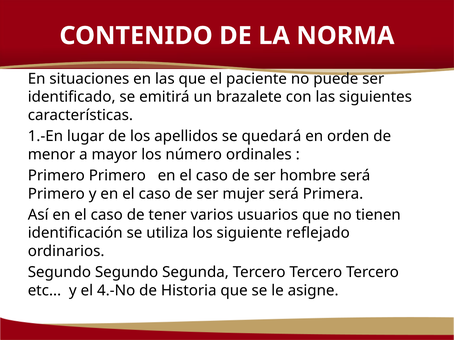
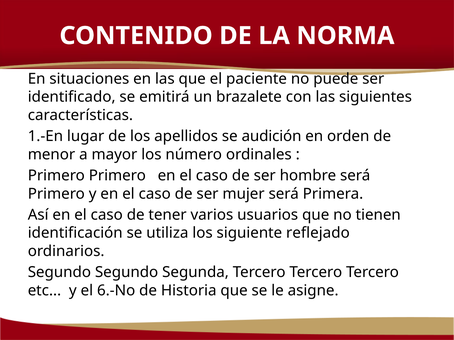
quedará: quedará -> audición (272, 136)
4.-No: 4.-No -> 6.-No (116, 291)
